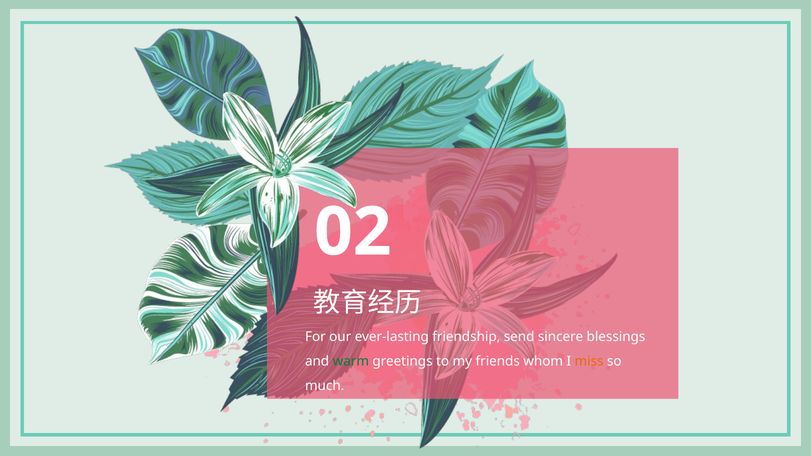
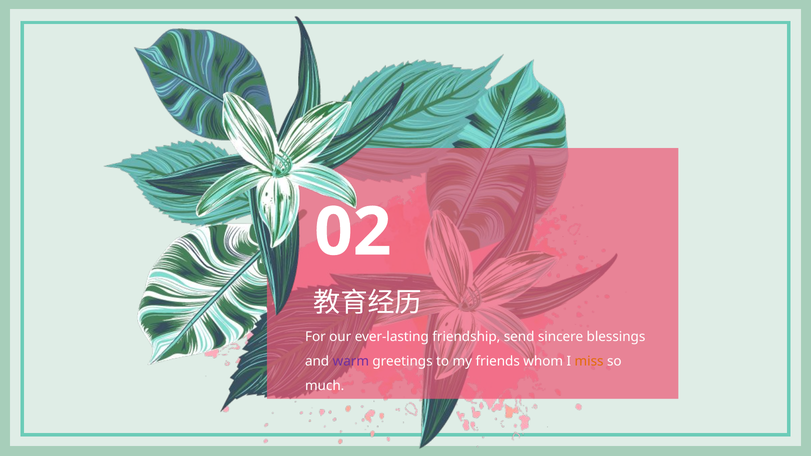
warm colour: green -> purple (351, 361)
